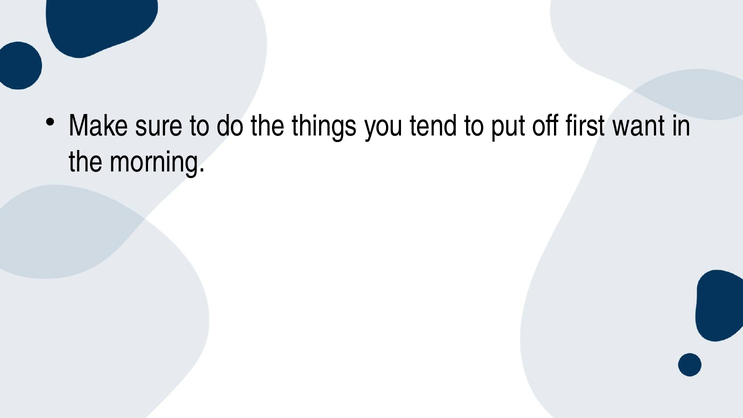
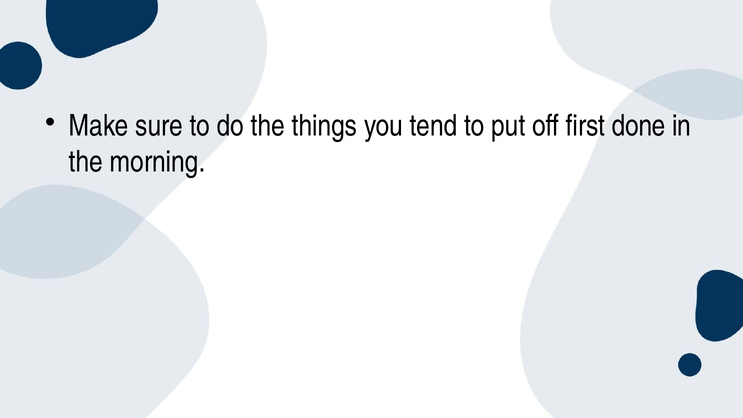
want: want -> done (639, 126)
